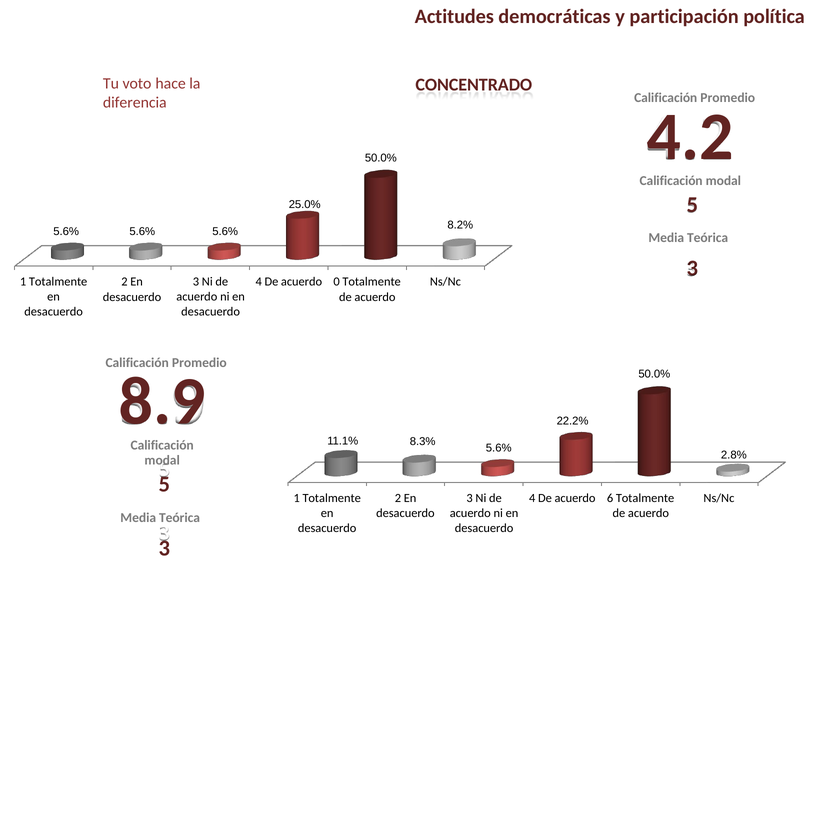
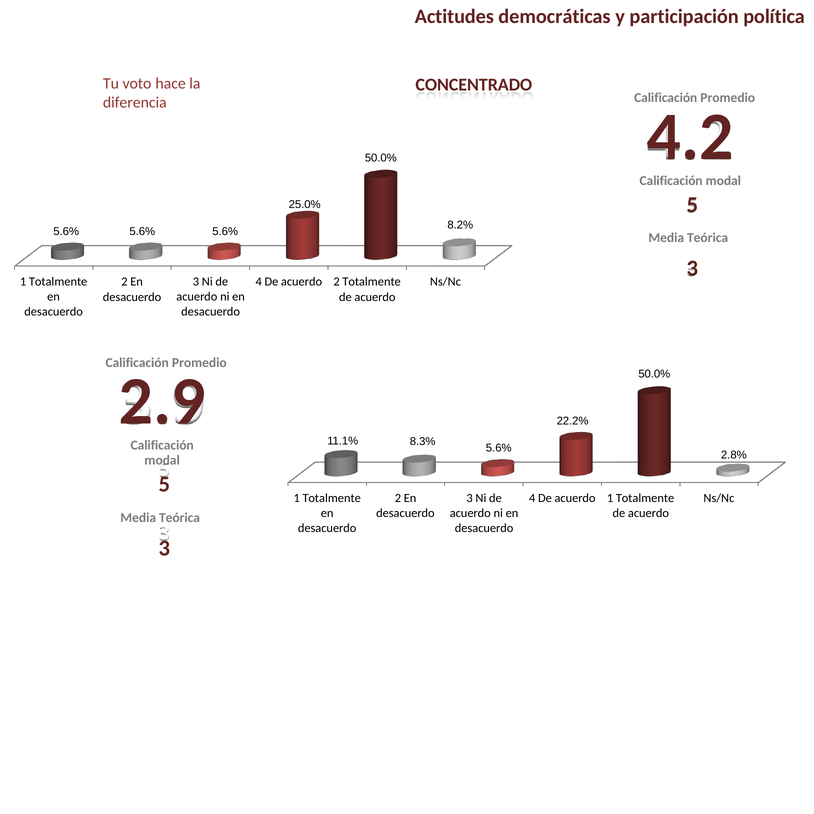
acuerdo 0: 0 -> 2 (337, 282)
8.9: 8.9 -> 2.9 (162, 402)
acuerdo 6: 6 -> 1 (610, 498)
